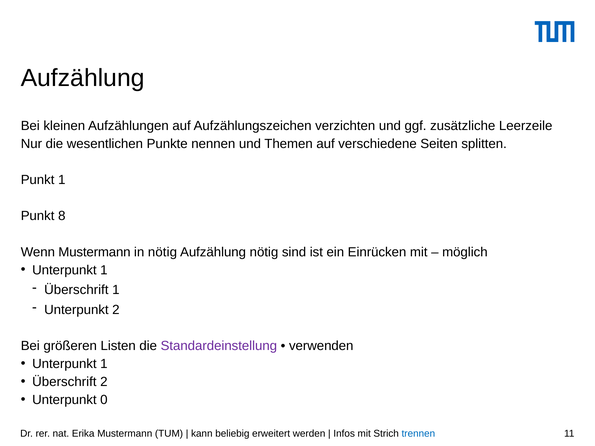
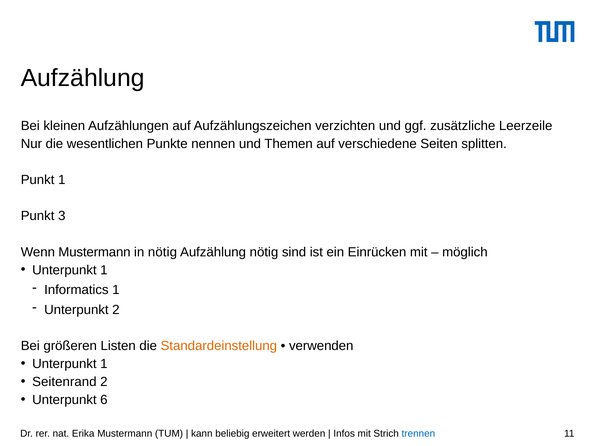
8: 8 -> 3 (62, 216)
Überschrift: Überschrift -> Informatics (76, 290)
Standardeinstellung colour: purple -> orange (219, 346)
Überschrift: Überschrift -> Seitenrand (64, 382)
0: 0 -> 6 (104, 400)
